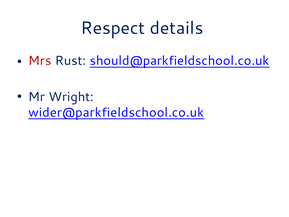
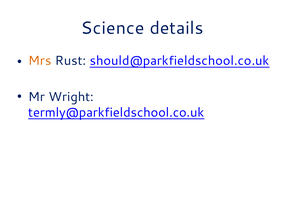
Respect: Respect -> Science (113, 28)
Mrs colour: red -> orange (40, 61)
wider@parkfieldschool.co.uk: wider@parkfieldschool.co.uk -> termly@parkfieldschool.co.uk (116, 112)
